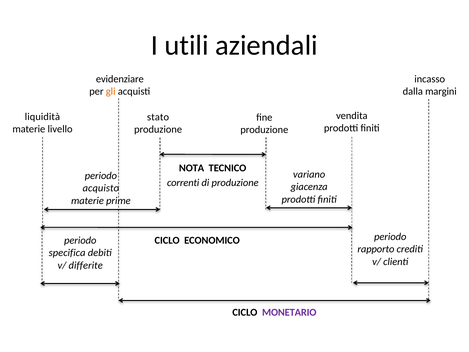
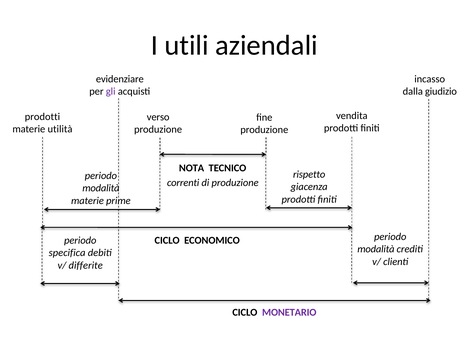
gli colour: orange -> purple (111, 91)
margini: margini -> giudizio (441, 91)
liquidità: liquidità -> prodotti (42, 117)
stato: stato -> verso (158, 117)
livello: livello -> utilità (60, 129)
variano: variano -> rispetto (309, 174)
acquisto: acquisto -> modalità (101, 188)
rapporto: rapporto -> modalità (376, 249)
